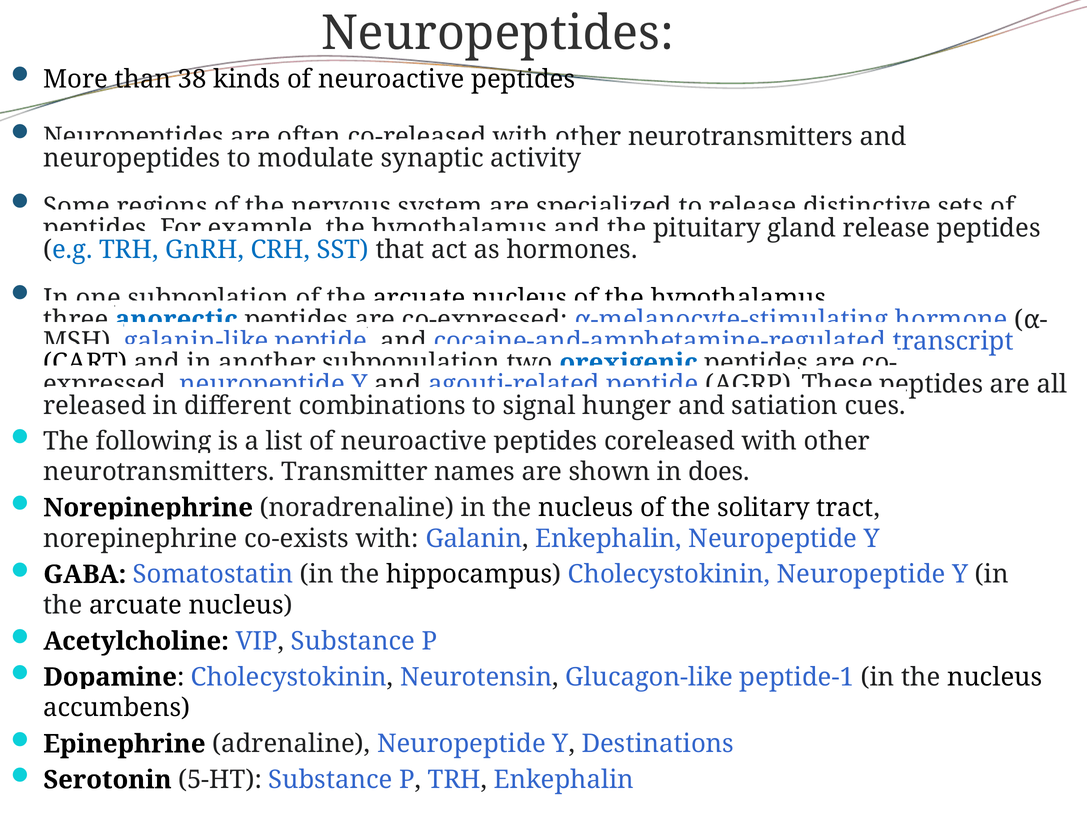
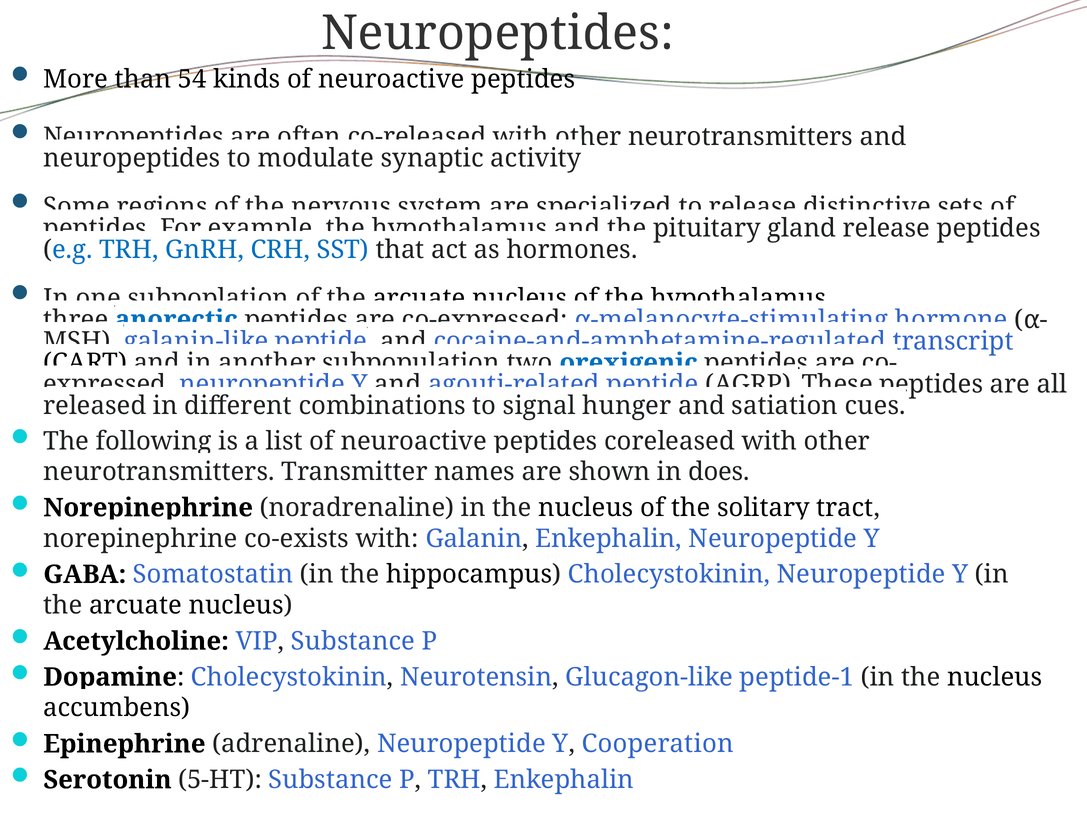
38: 38 -> 54 (192, 79)
Destinations: Destinations -> Cooperation (658, 744)
